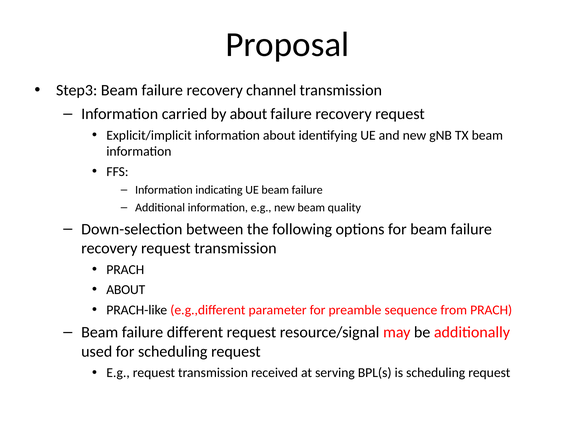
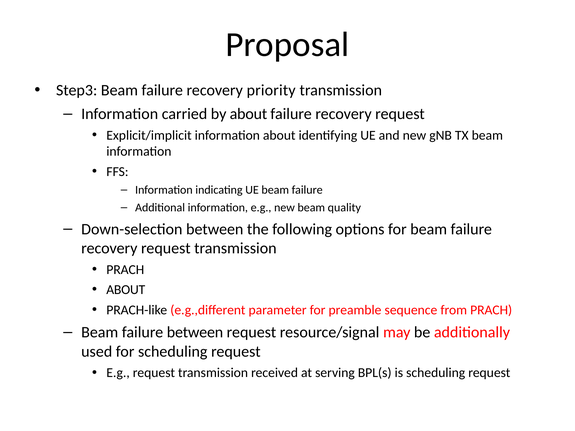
channel: channel -> priority (271, 90)
failure different: different -> between (195, 332)
